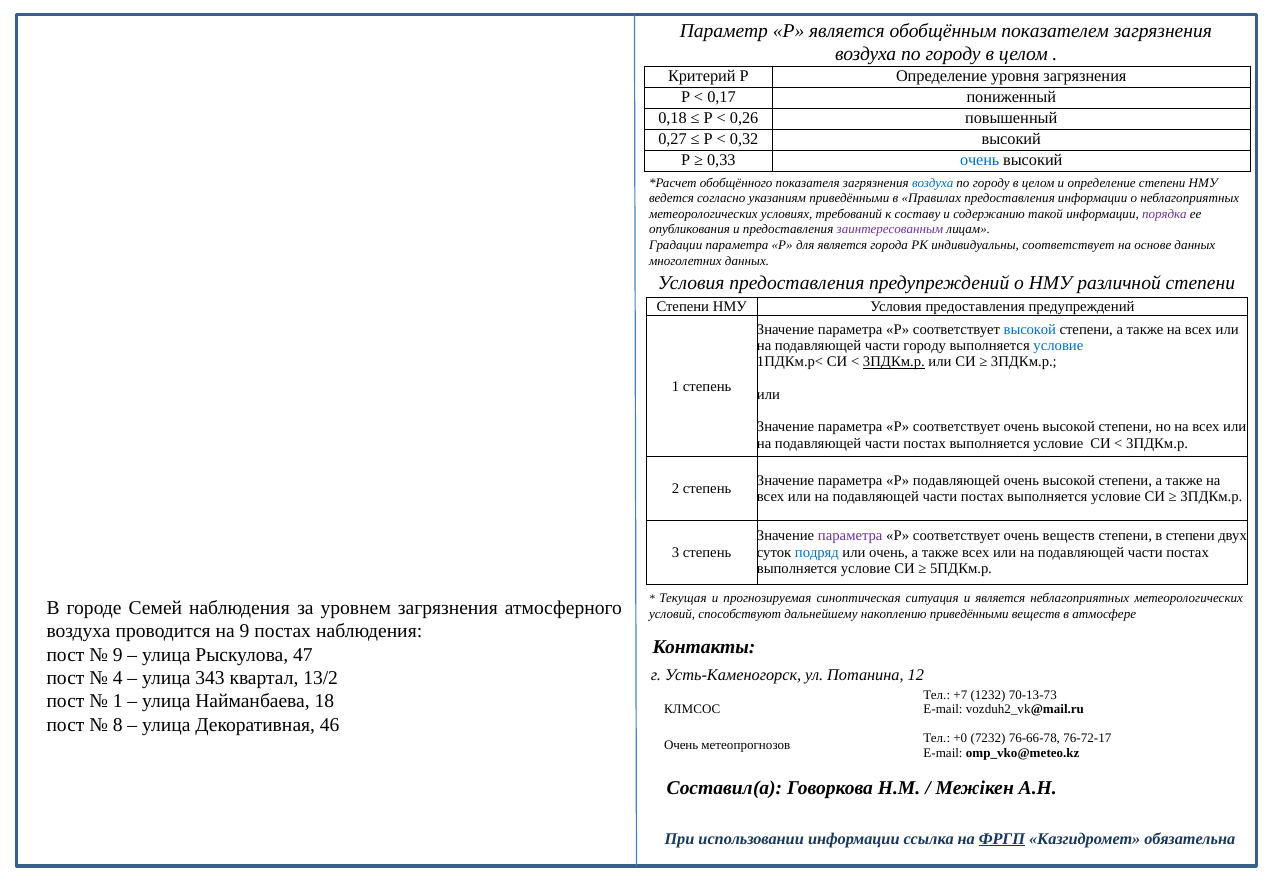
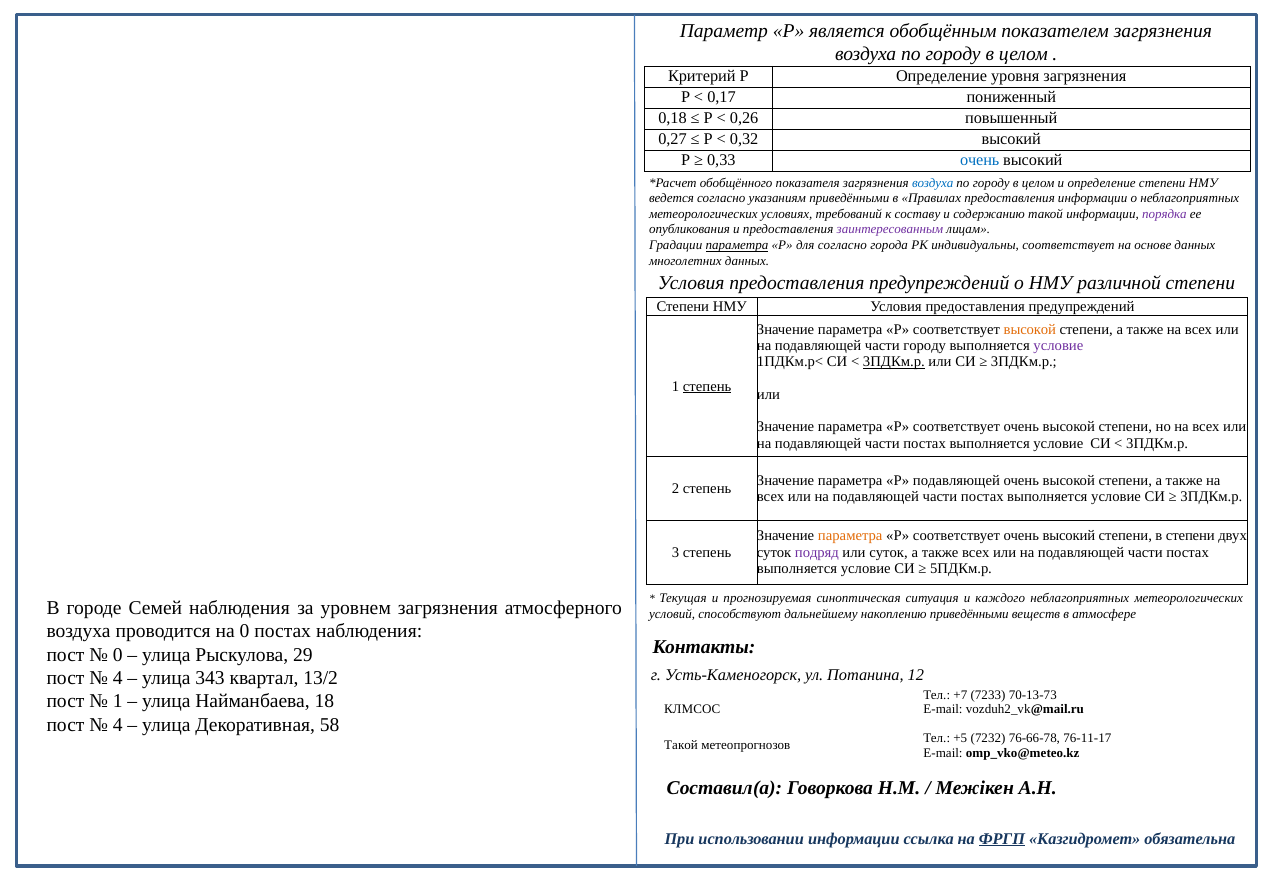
параметра underline: none -> present (737, 245)
для является: является -> согласно (842, 245)
высокой colour: blue -> orange (1030, 329)
условие colour: blue -> purple (1058, 346)
степень underline: none -> present (707, 386)
параметра colour: purple -> orange (850, 536)
соответствует очень веществ: веществ -> высокий (1069, 536)
подряд colour: blue -> purple (817, 553)
или очень: очень -> суток (889, 553)
и является: является -> каждого (1000, 599)
на 9: 9 -> 0 (245, 631)
9: 9 -> 0 (118, 655)
47: 47 -> 29 (303, 655)
1232: 1232 -> 7233 (988, 695)
8: 8 -> 4 (118, 725)
46: 46 -> 58 (330, 725)
+0: +0 -> +5 (960, 738)
76-72-17: 76-72-17 -> 76-11-17 (1087, 738)
Очень: Очень -> Такой (681, 746)
